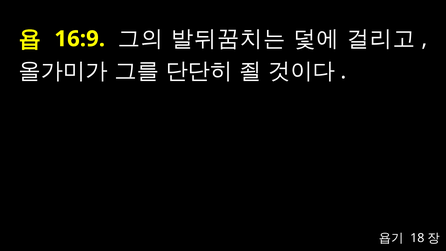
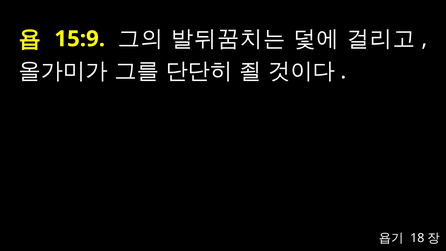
16:9: 16:9 -> 15:9 (80, 39)
